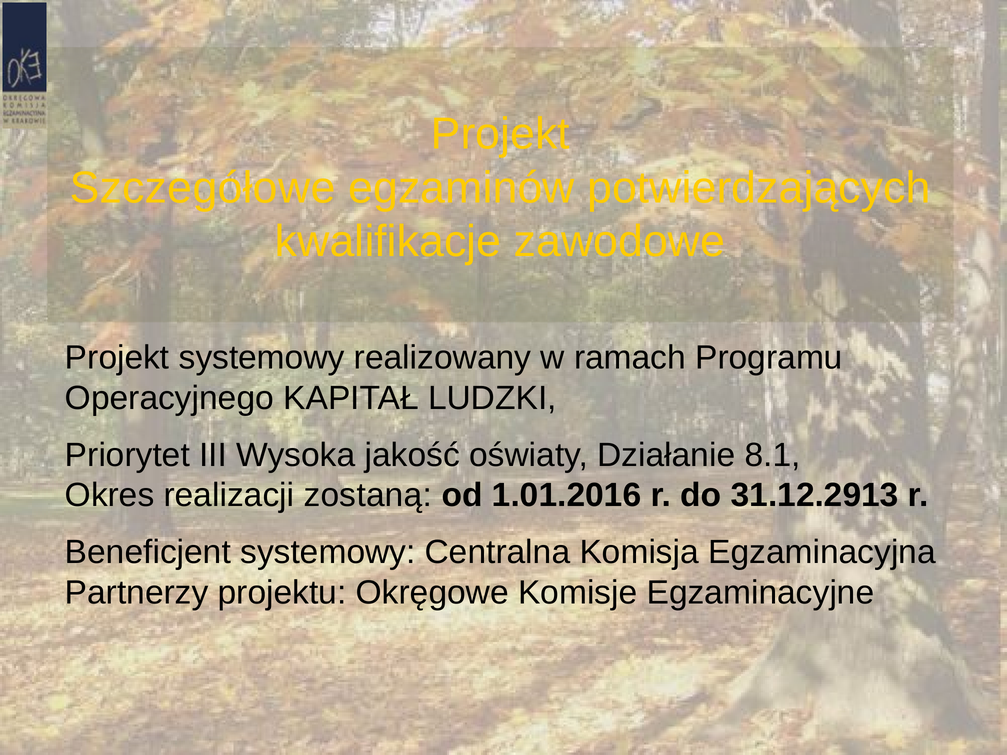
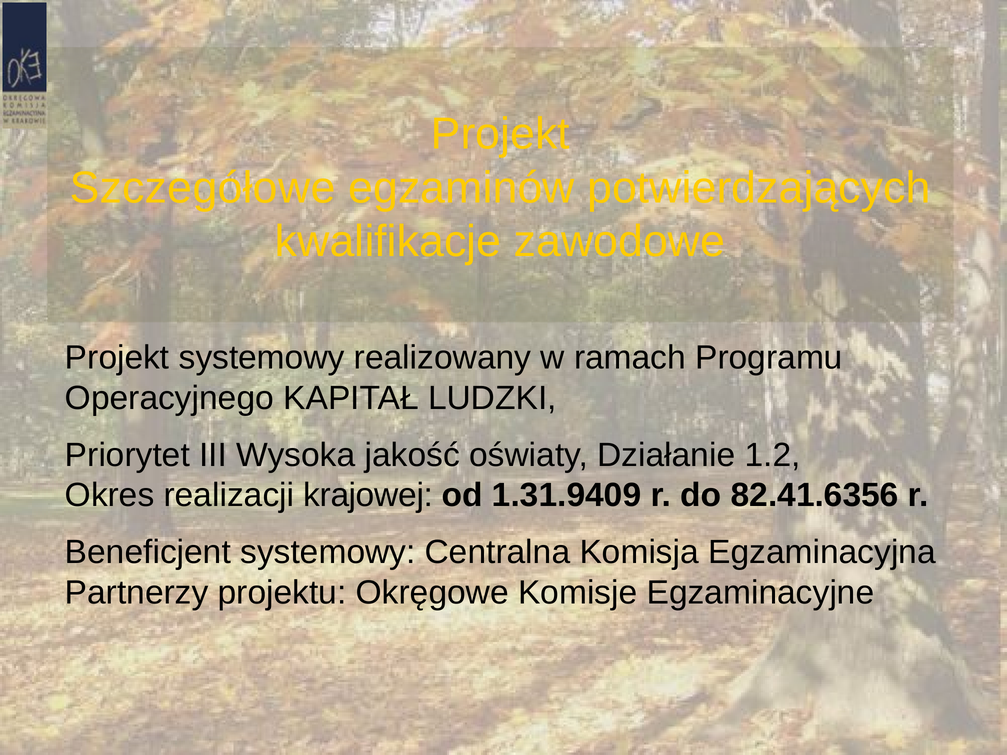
8.1: 8.1 -> 1.2 (773, 455)
zostaną: zostaną -> krajowej (368, 495)
1.01.2016: 1.01.2016 -> 1.31.9409 (567, 495)
31.12.2913: 31.12.2913 -> 82.41.6356 (815, 495)
